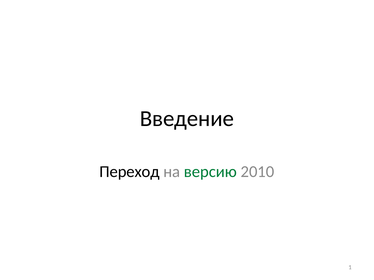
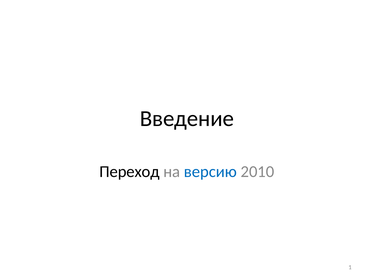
версию colour: green -> blue (210, 172)
